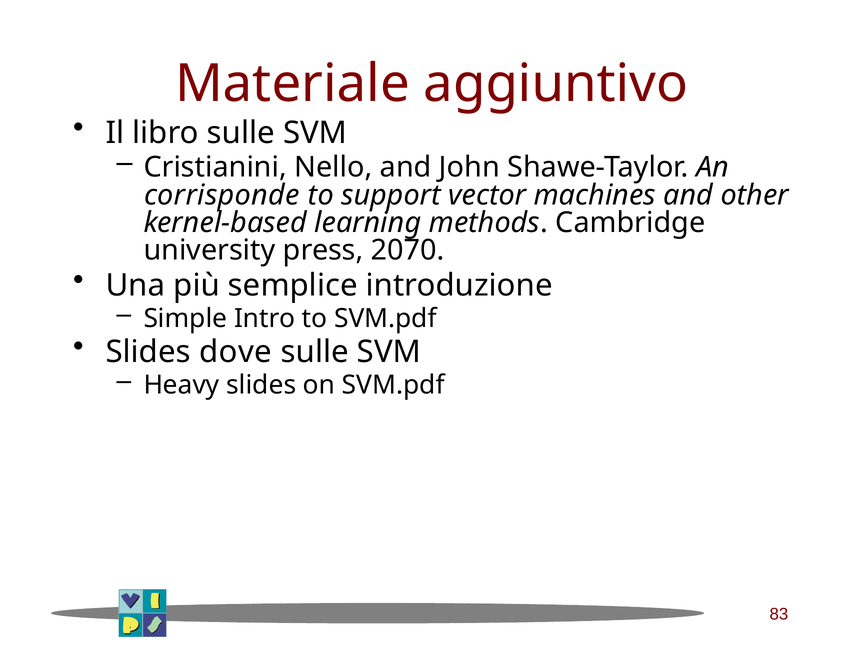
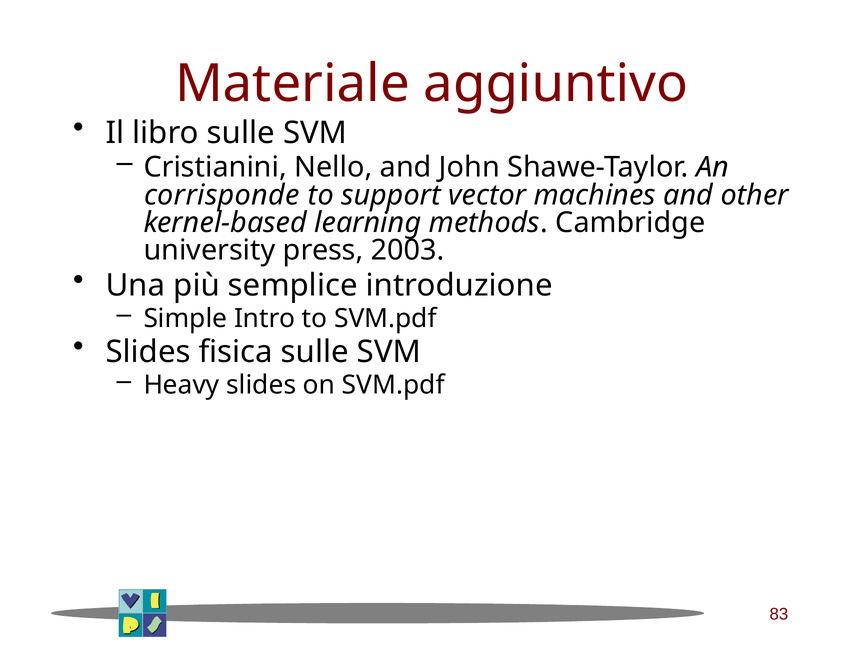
2070: 2070 -> 2003 (408, 250)
dove: dove -> fisica (236, 352)
